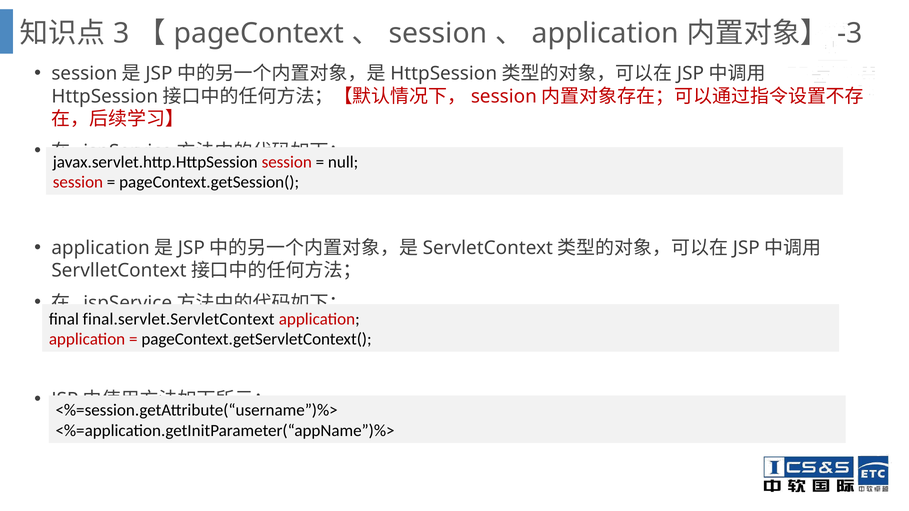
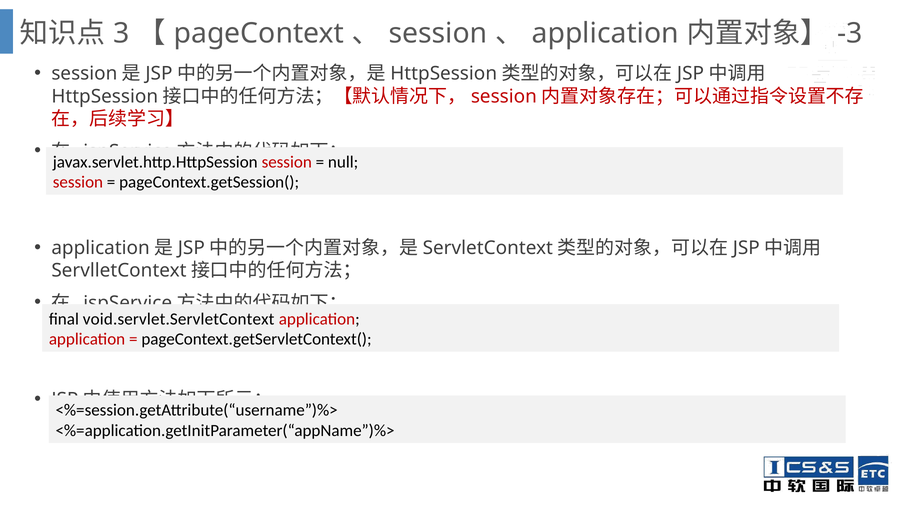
final.servlet.ServletContext: final.servlet.ServletContext -> void.servlet.ServletContext (179, 319)
